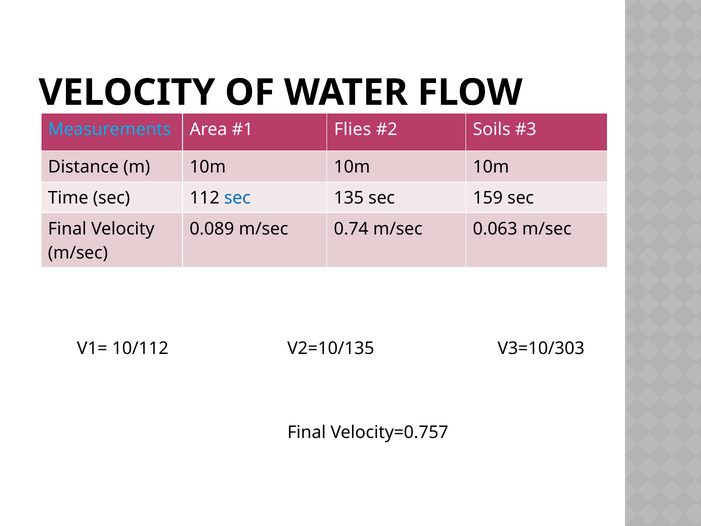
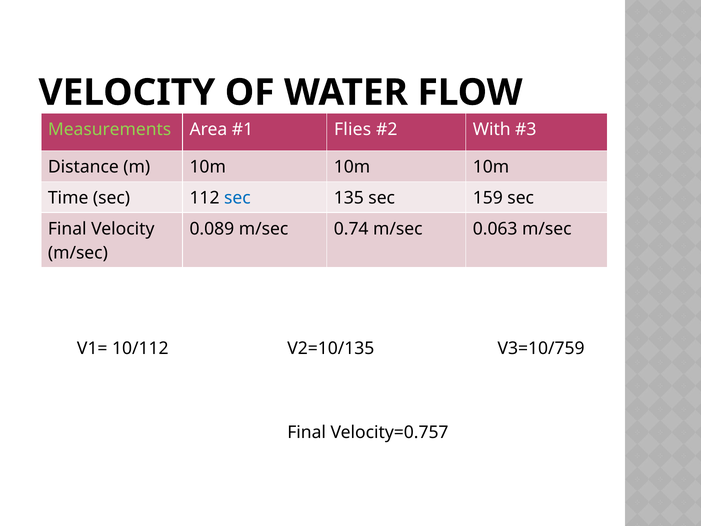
Measurements colour: light blue -> light green (110, 129)
Soils: Soils -> With (492, 129)
V3=10/303: V3=10/303 -> V3=10/759 (541, 348)
